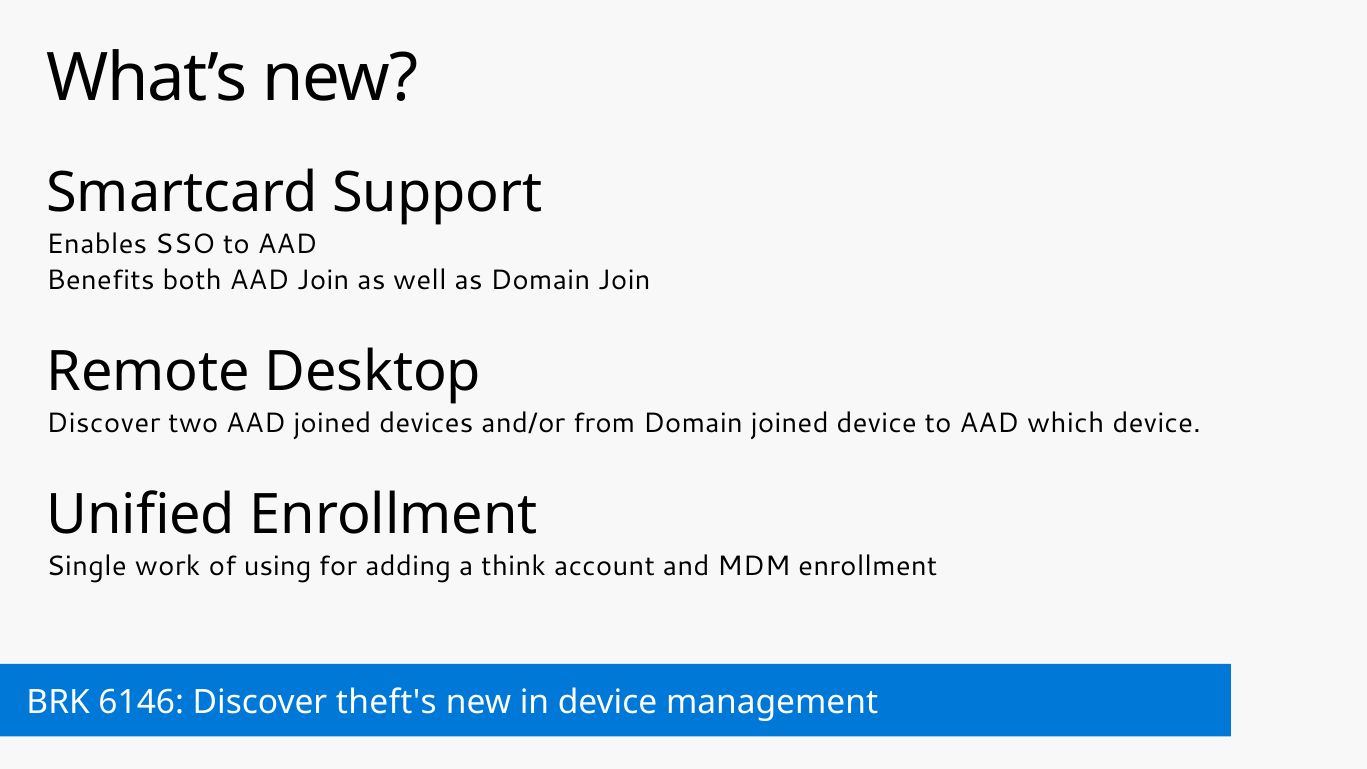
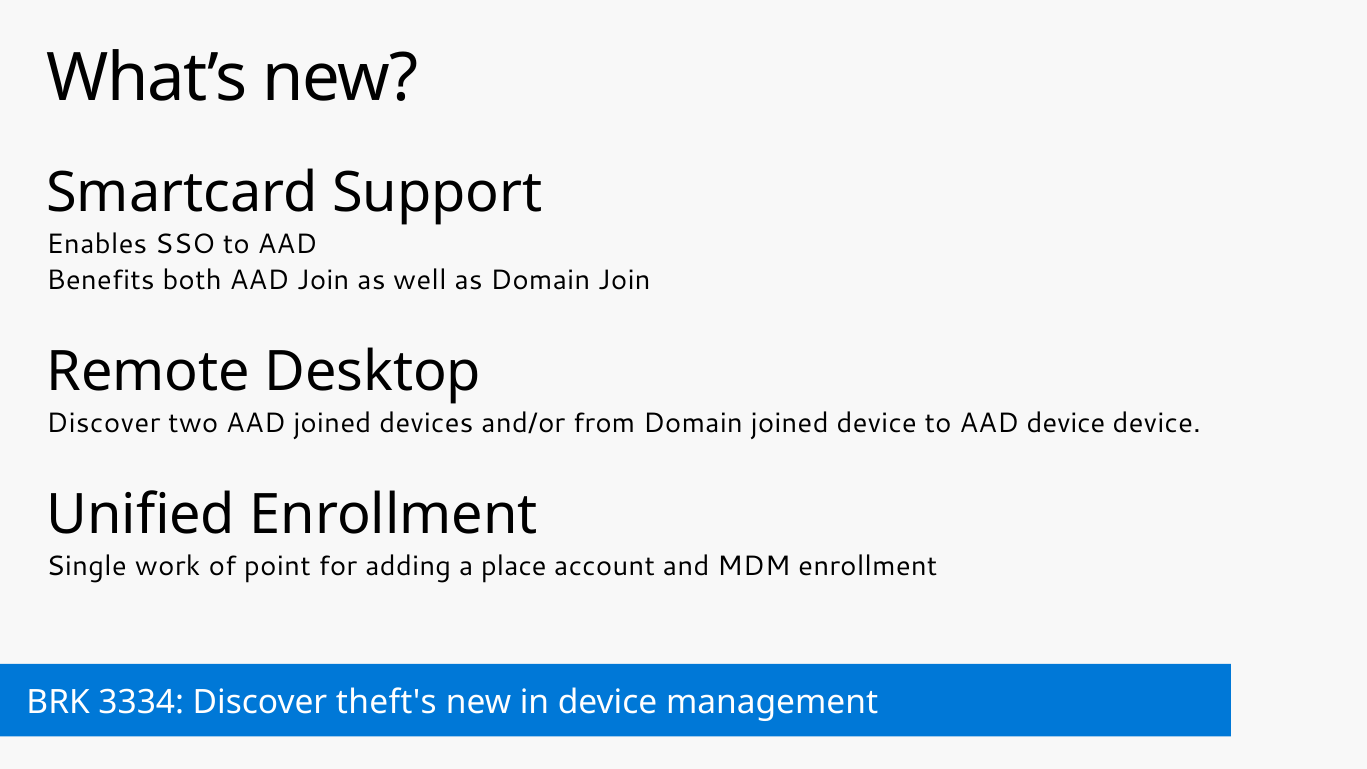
AAD which: which -> device (1066, 423)
using: using -> point (277, 566)
think: think -> place (514, 566)
6146: 6146 -> 3334 (141, 702)
